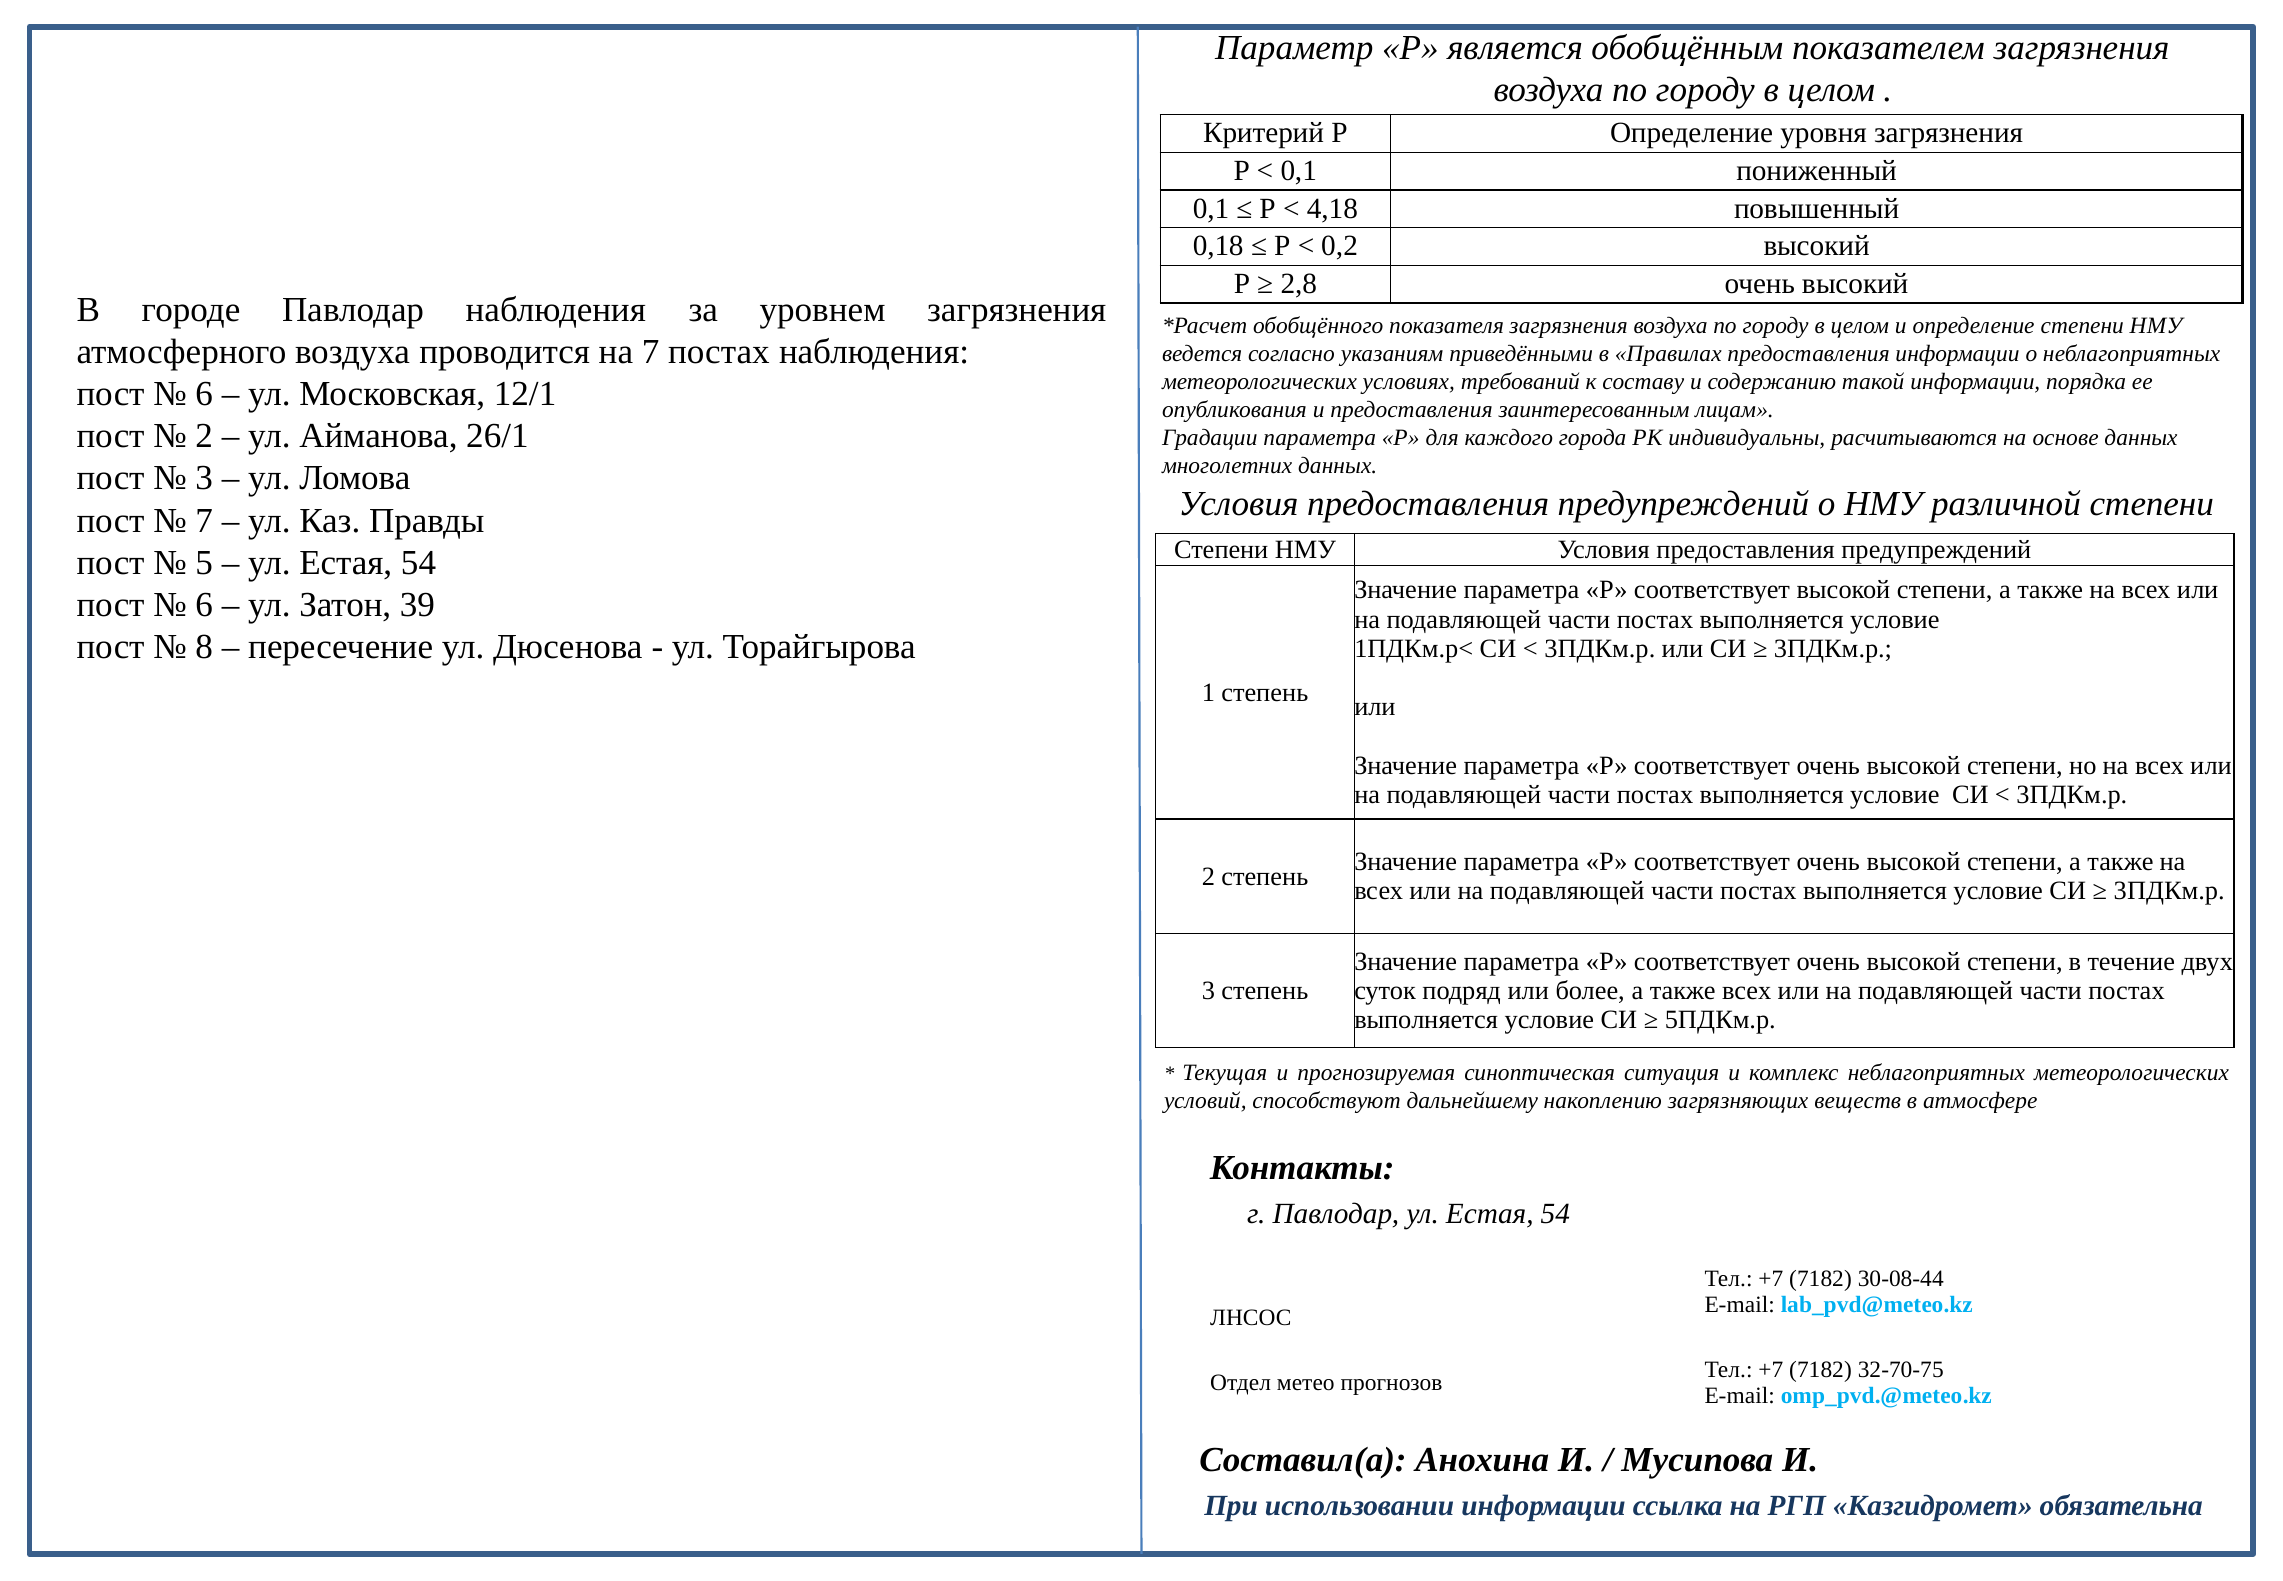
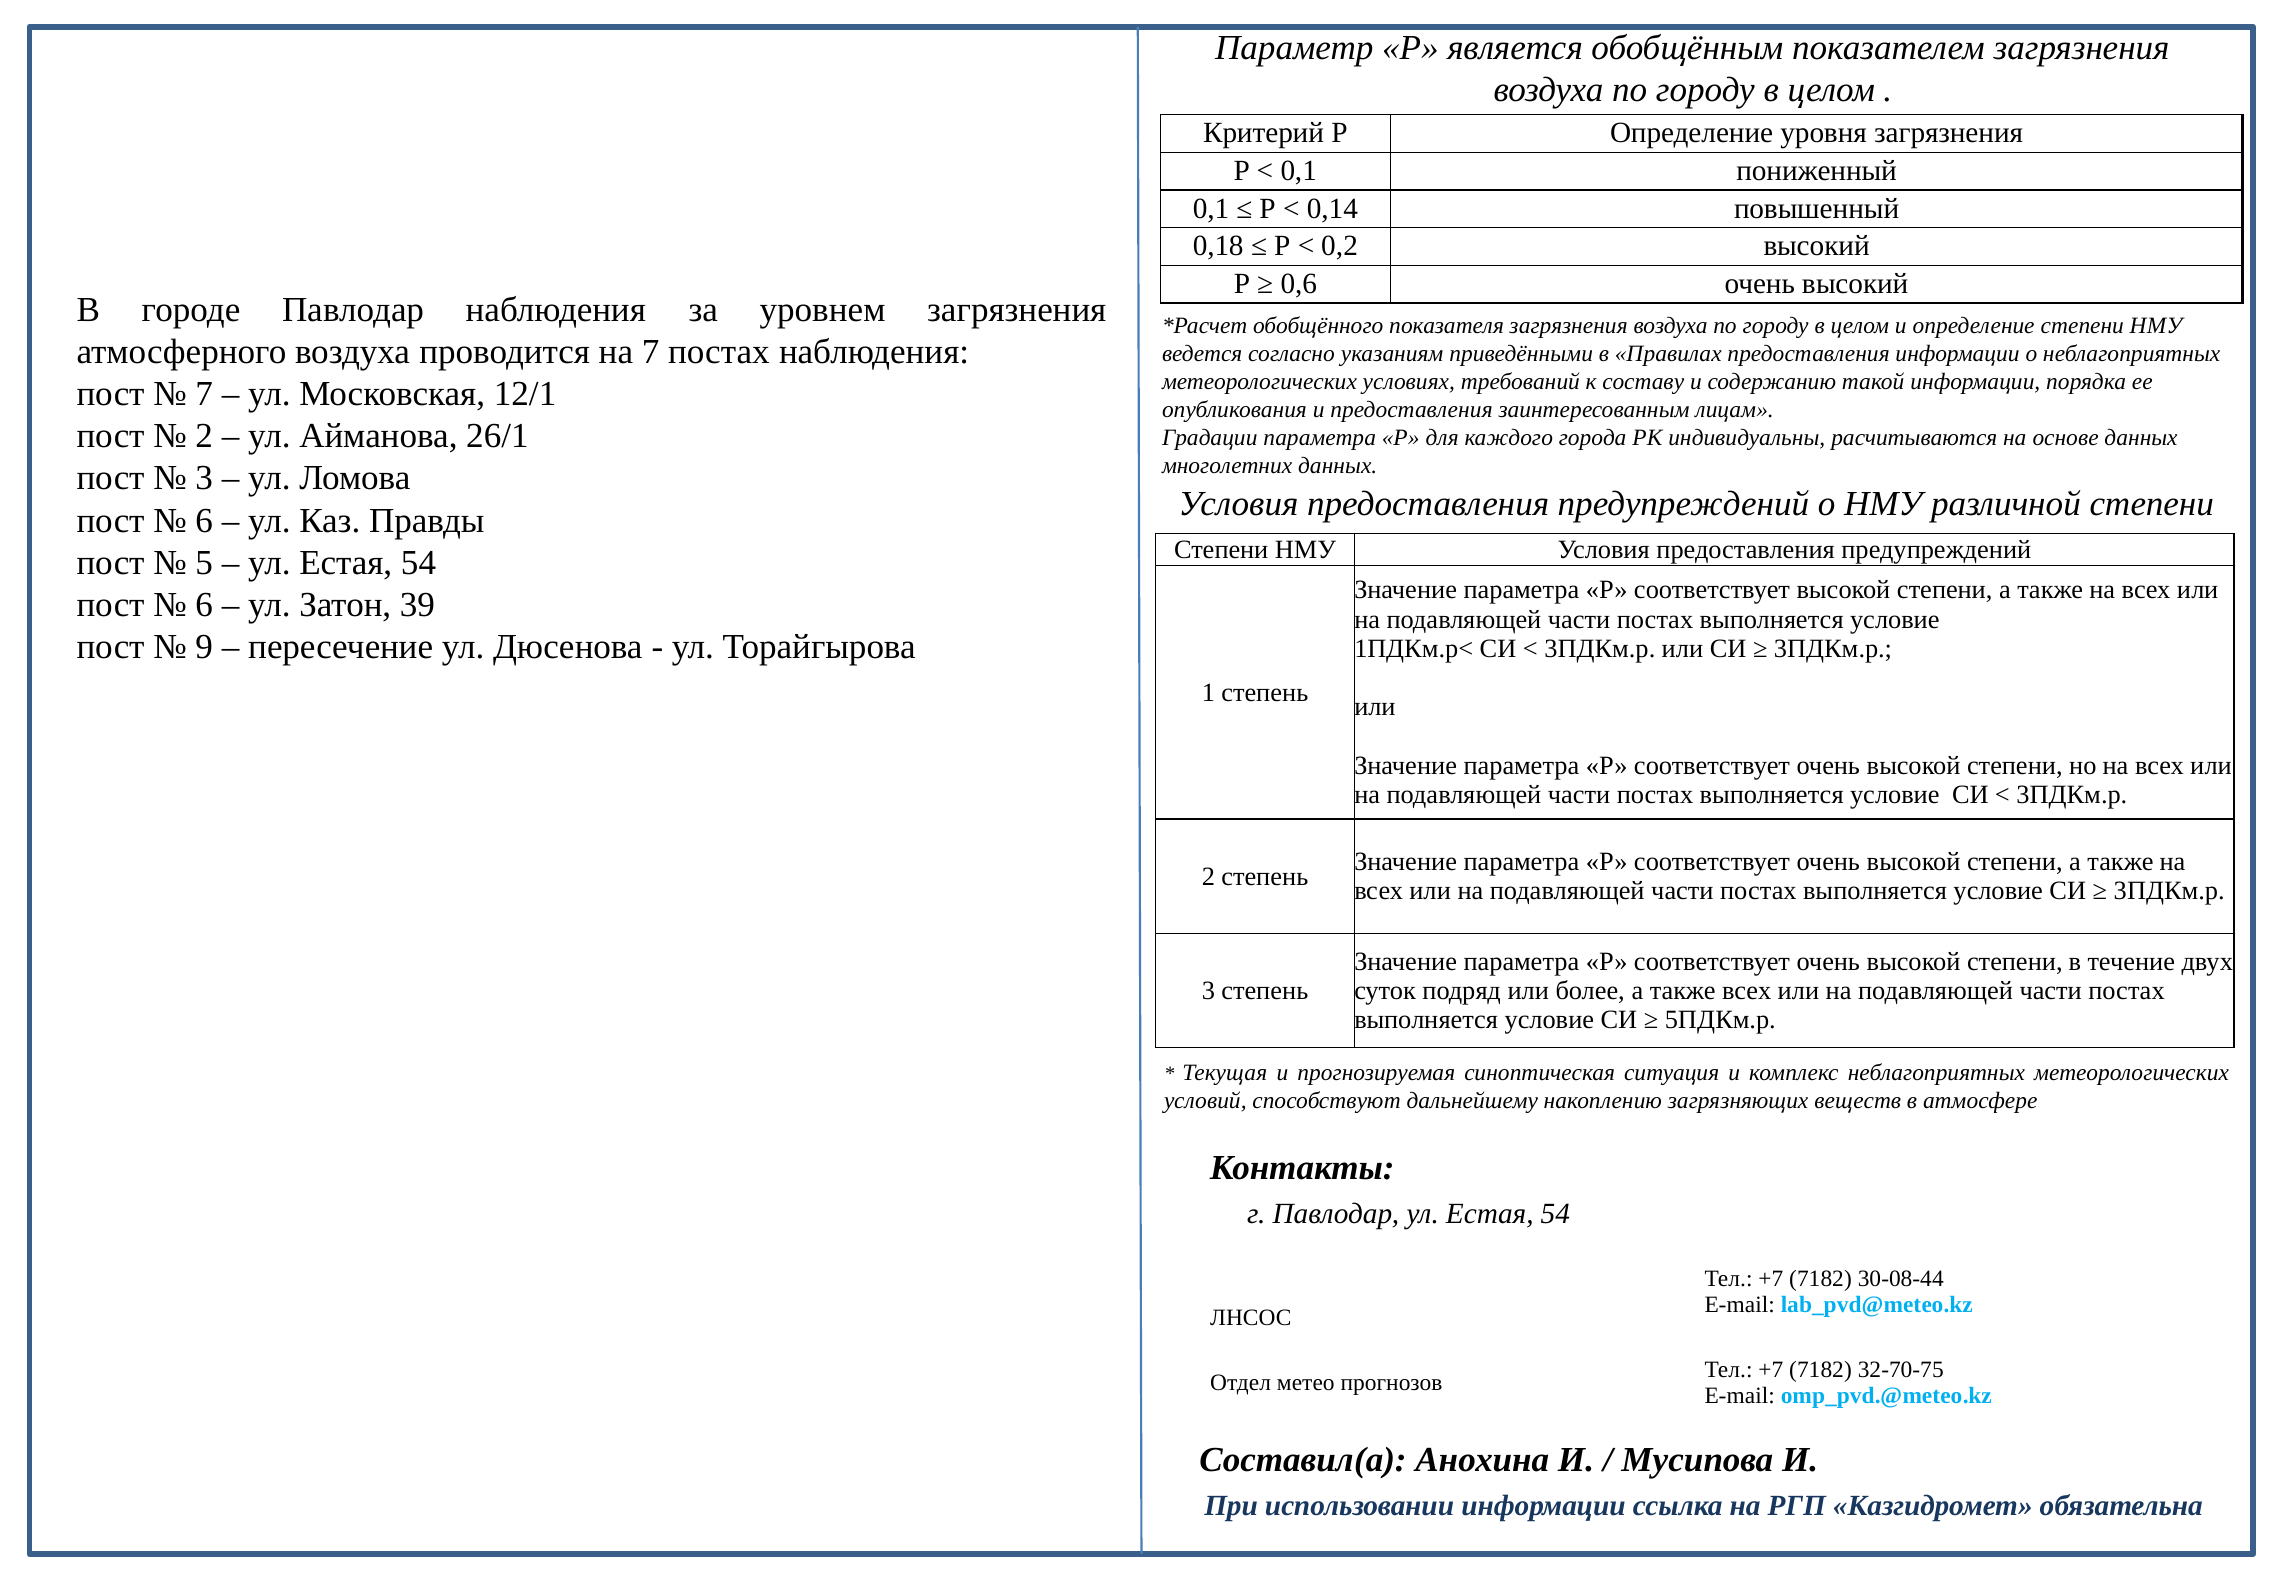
4,18: 4,18 -> 0,14 (1332, 209)
2,8: 2,8 -> 0,6 (1299, 284)
6: 6 -> 7 (204, 394)
7: 7 -> 6 (204, 520)
8: 8 -> 9 (204, 647)
